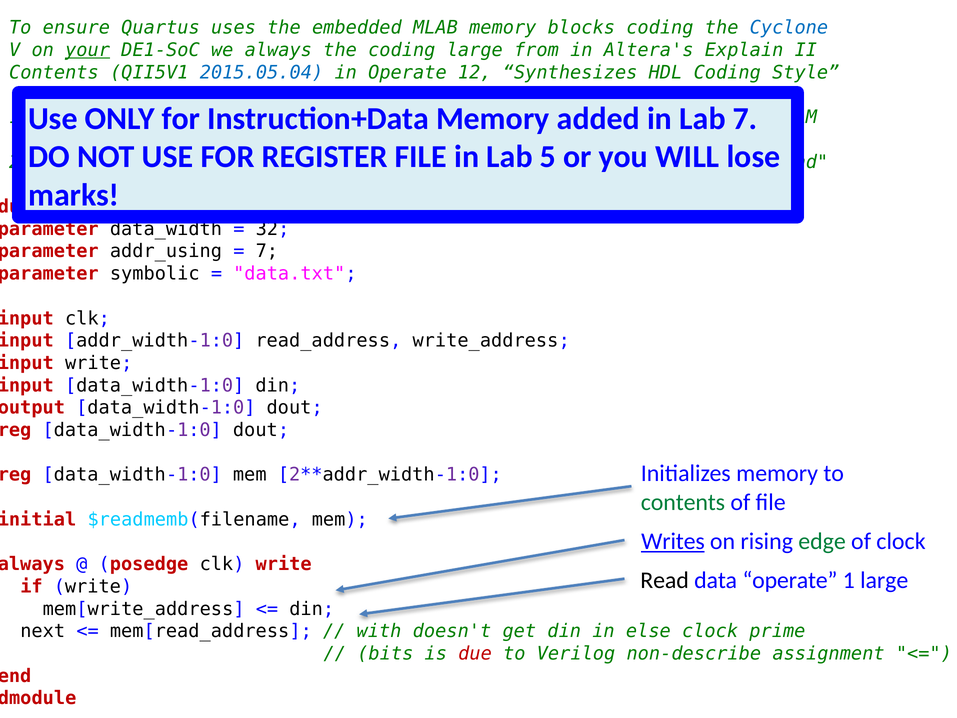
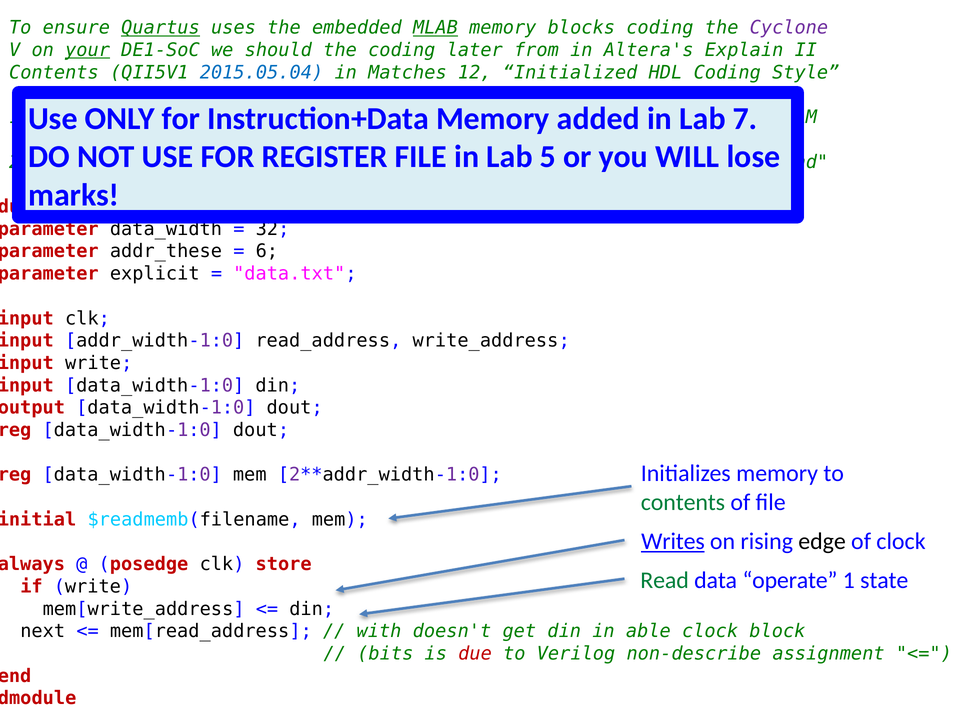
Quartus underline: none -> present (161, 28)
MLAB underline: none -> present (435, 28)
Cyclone colour: blue -> purple (789, 28)
we always: always -> should (278, 50)
coding large: large -> later (475, 50)
in Operate: Operate -> Matches (407, 72)
12 Synthesizes: Synthesizes -> Initialized (570, 72)
addr_using: addr_using -> addr_these (166, 251)
7: 7 -> 6 (267, 251)
symbolic: symbolic -> explicit (155, 274)
edge colour: green -> black (822, 541)
clk write: write -> store (284, 564)
Read colour: black -> green (665, 580)
1 large: large -> state (884, 580)
else: else -> able (648, 631)
prime: prime -> block (777, 631)
